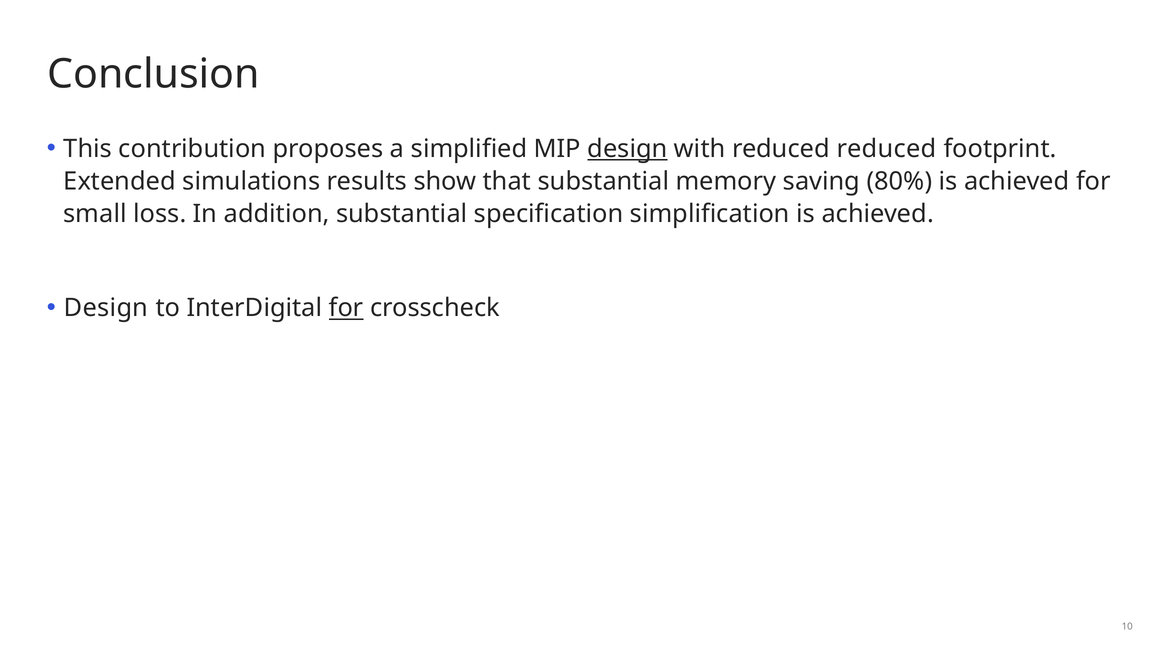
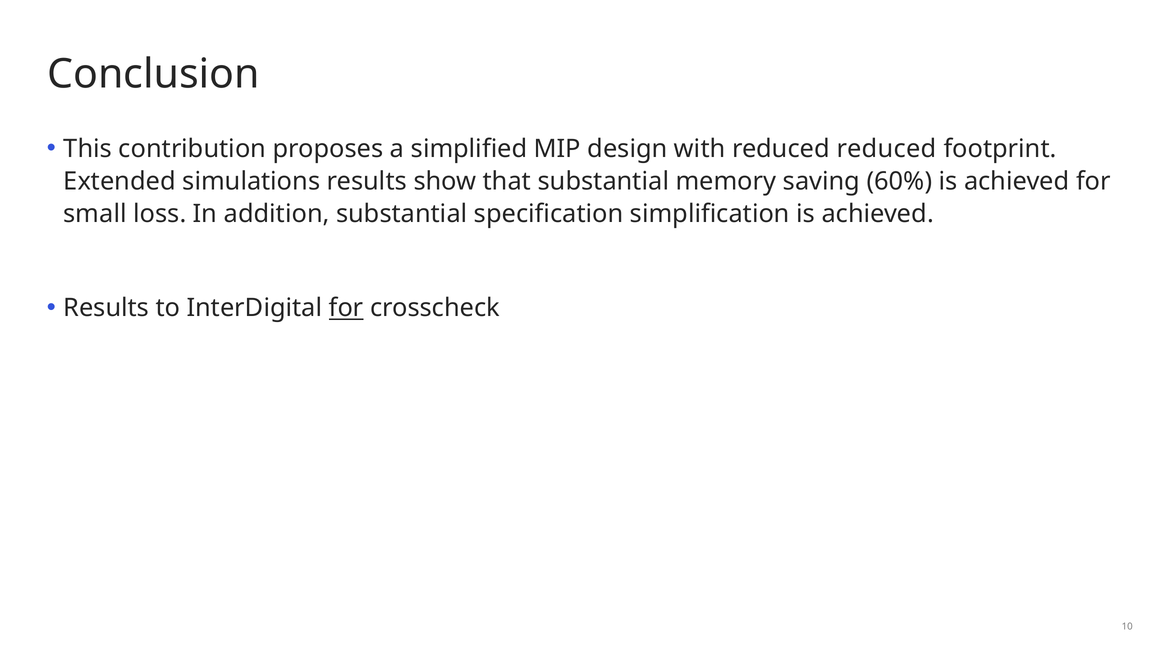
design underline: present -> none (627, 149)
80%: 80% -> 60% (899, 181)
Design: Design -> Results (106, 308)
